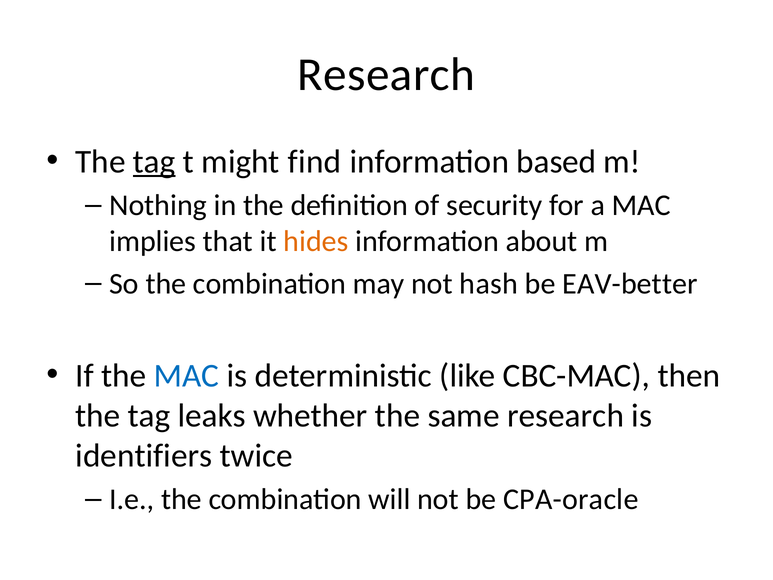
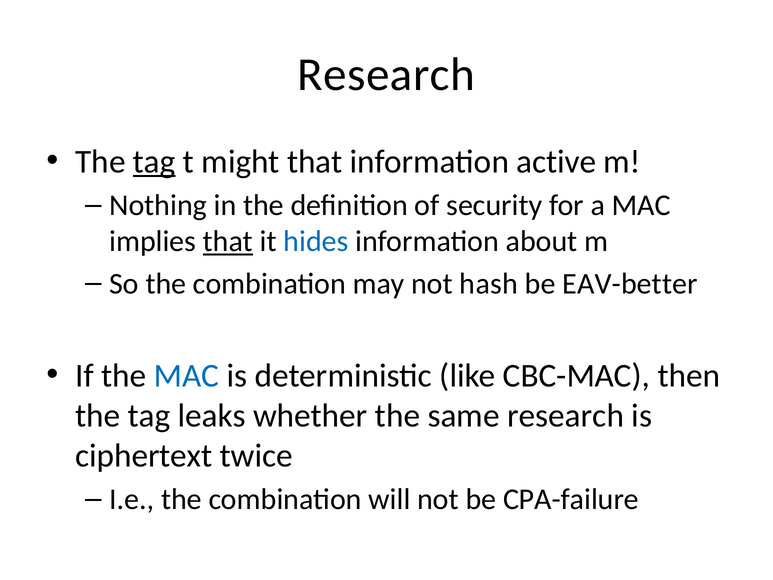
might find: find -> that (315, 161)
based: based -> active (556, 161)
that underline: none -> present (228, 241)
hides colour: orange -> blue (316, 241)
identifiers: identifiers -> ciphertext (144, 455)
CPA-oracle: CPA-oracle -> CPA-failure (571, 499)
